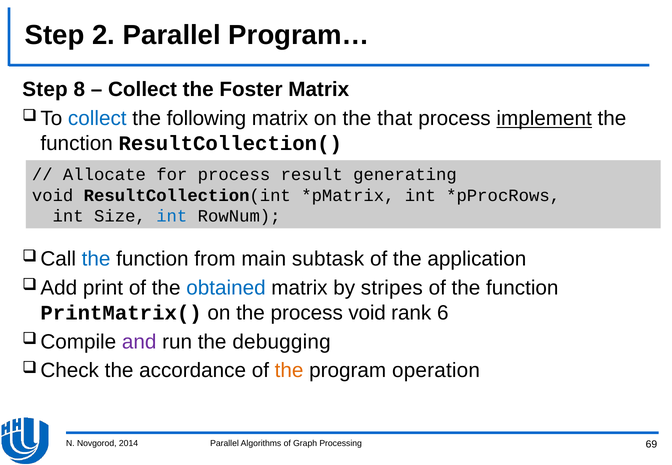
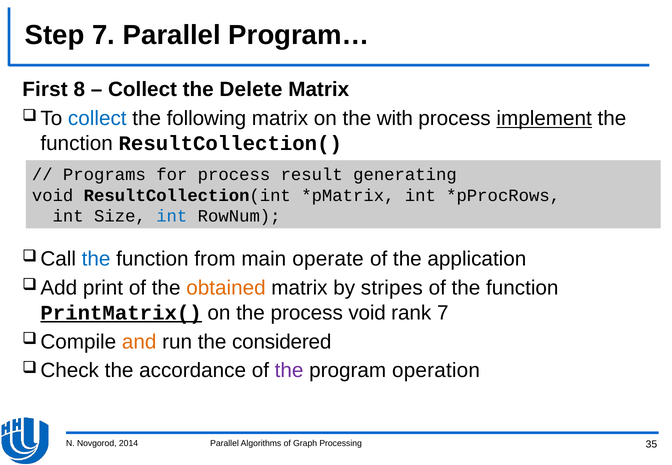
Step 2: 2 -> 7 (104, 35)
Step: Step -> First (45, 90)
Foster: Foster -> Delete (251, 90)
that: that -> with (395, 119)
Allocate: Allocate -> Programs (104, 175)
subtask: subtask -> operate (328, 259)
obtained colour: blue -> orange (226, 288)
PrintMatrix( underline: none -> present (121, 313)
rank 6: 6 -> 7 (443, 313)
and colour: purple -> orange (139, 342)
debugging: debugging -> considered (282, 342)
the colour: orange -> purple (289, 371)
69: 69 -> 35 (651, 445)
